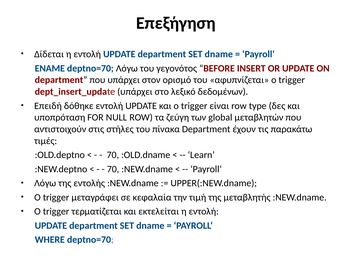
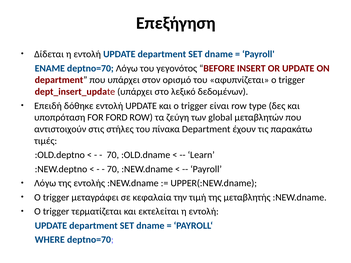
NULL: NULL -> FORD (117, 118)
